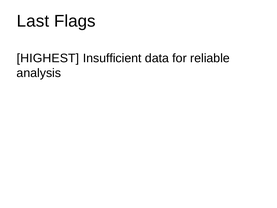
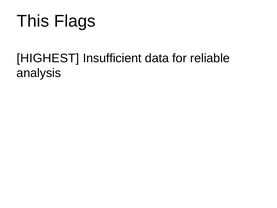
Last: Last -> This (33, 21)
